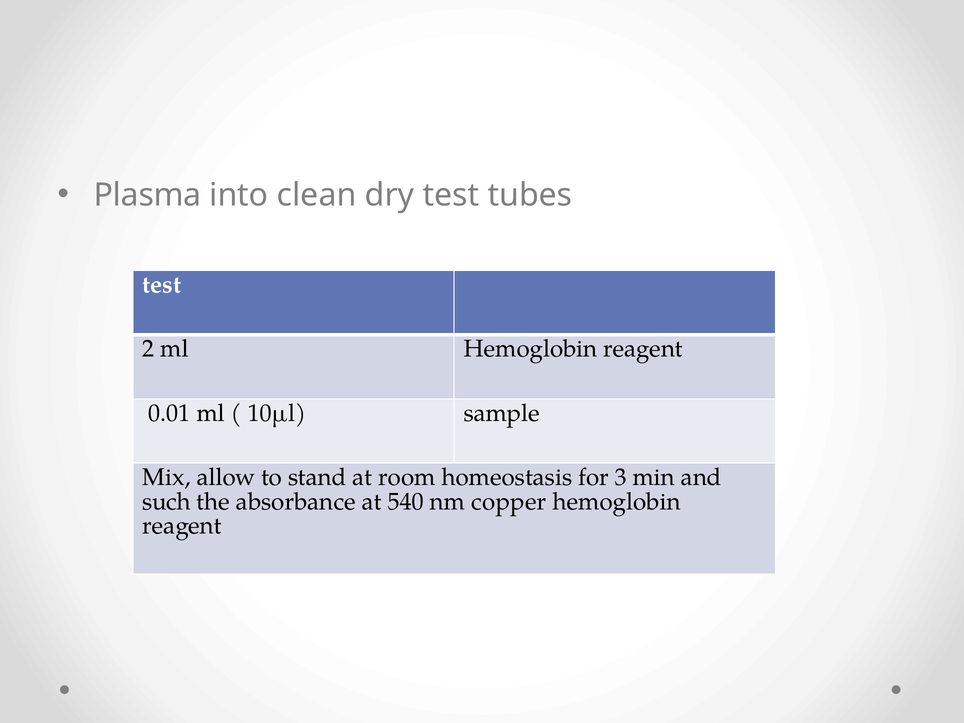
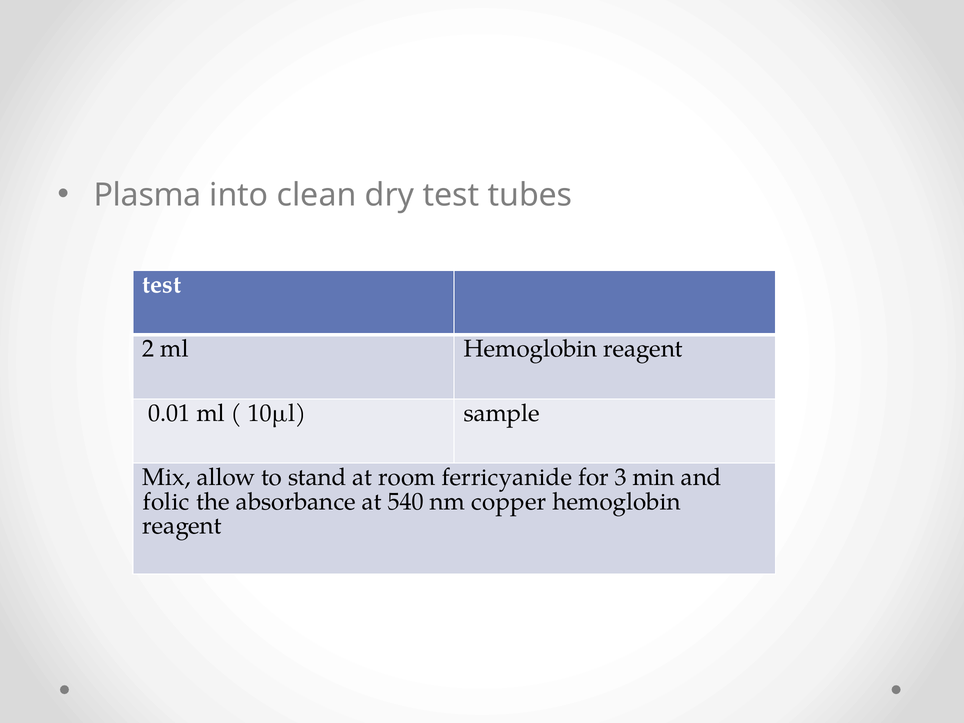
homeostasis: homeostasis -> ferricyanide (507, 477)
such: such -> folic (166, 502)
